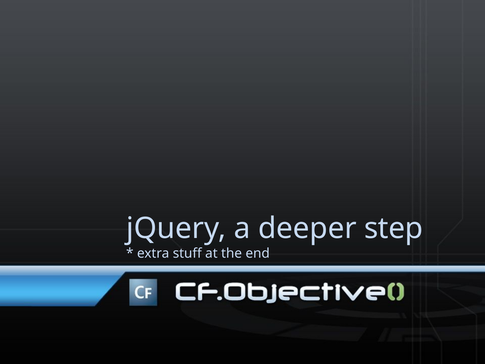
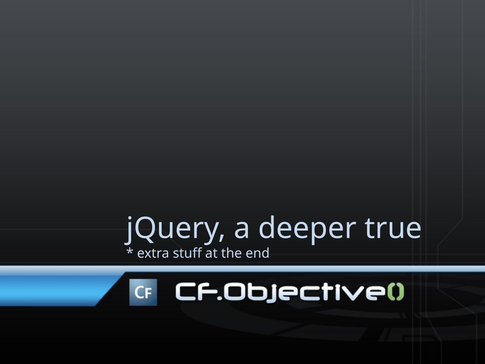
step: step -> true (393, 228)
